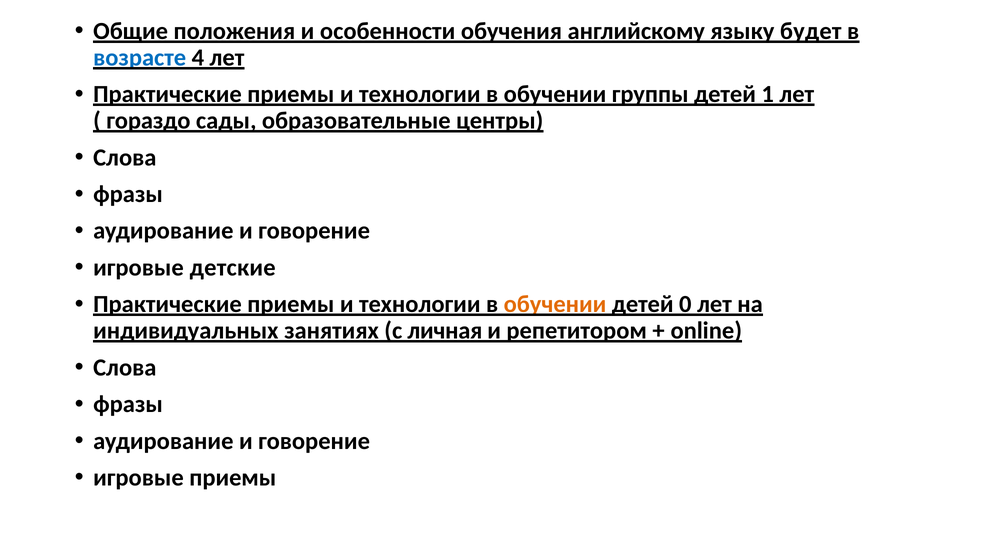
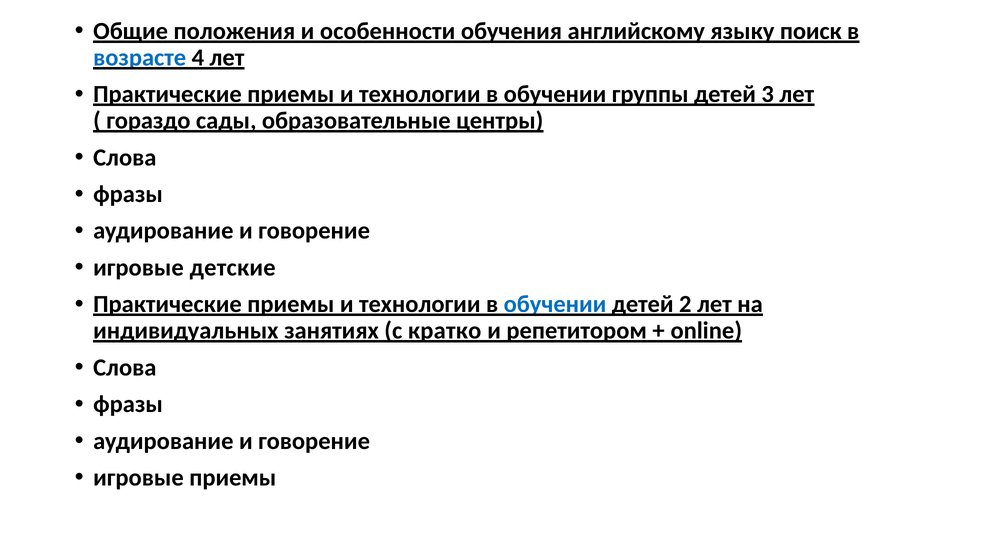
будет: будет -> поиск (811, 31)
1: 1 -> 3 (768, 94)
обучении colour: orange -> blue (555, 304)
0: 0 -> 2 (685, 304)
личная: личная -> кратко (445, 331)
